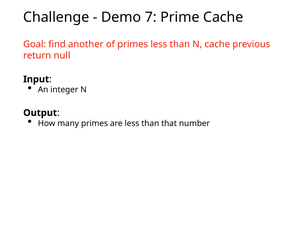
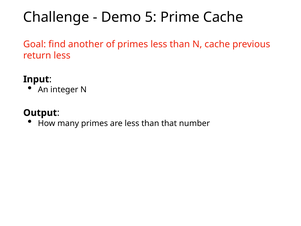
7: 7 -> 5 (151, 17)
return null: null -> less (62, 56)
